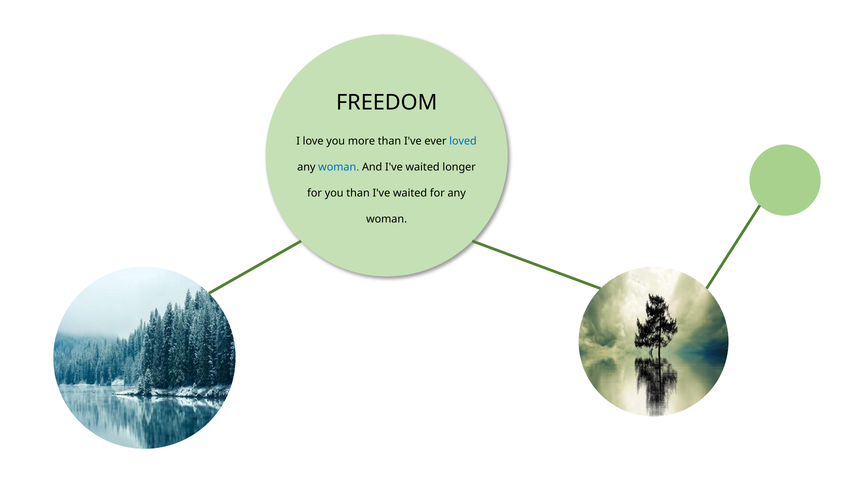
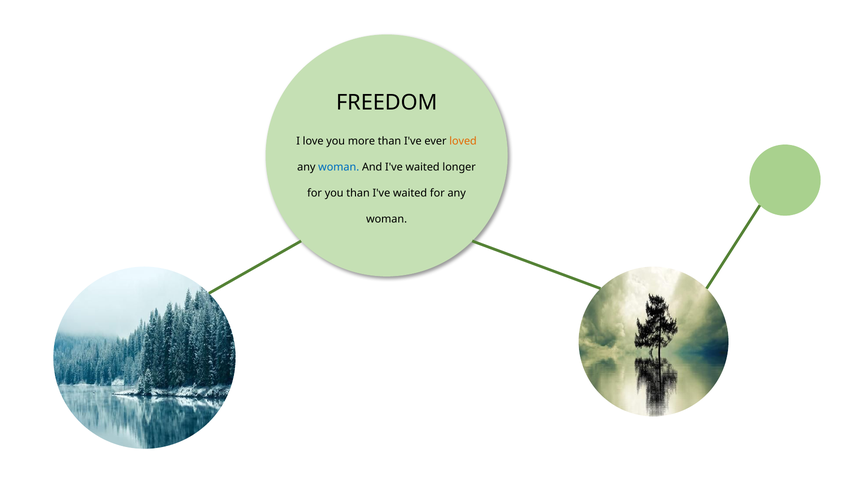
loved colour: blue -> orange (463, 141)
